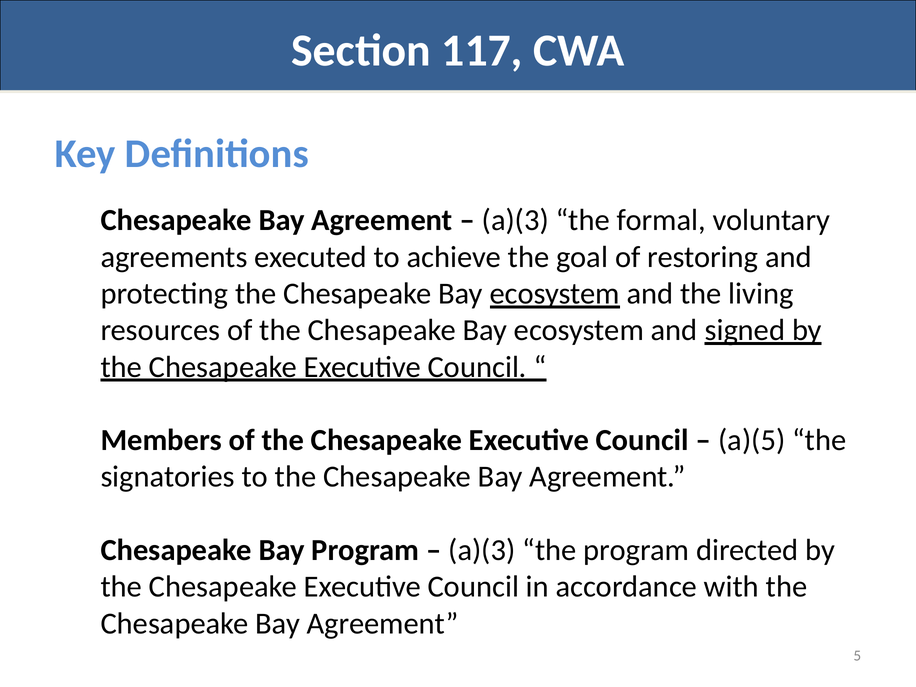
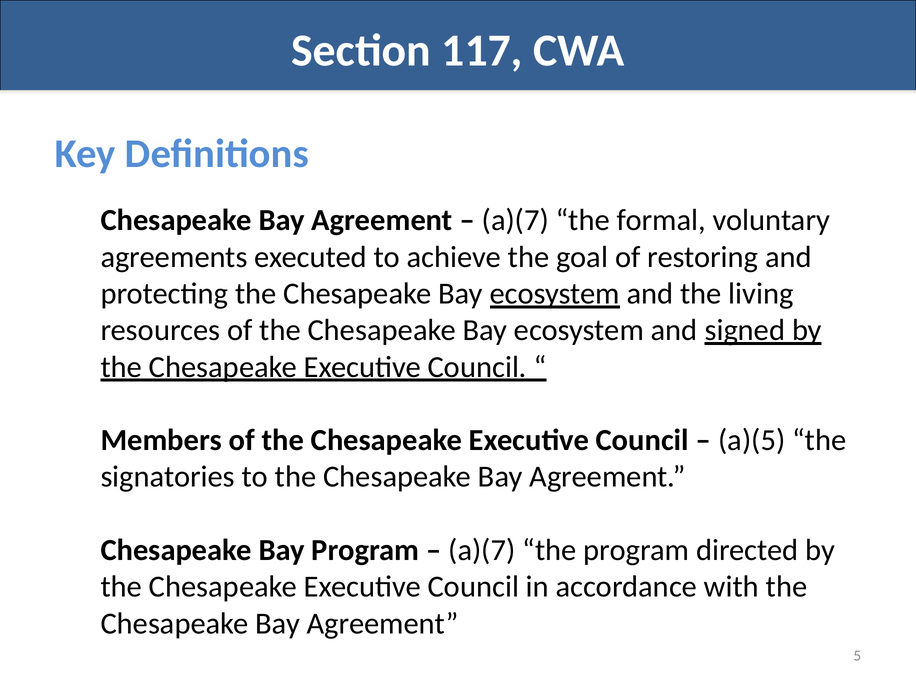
a)(3: a)(3 -> a)(7 (515, 220)
a)(3: a)(3 -> a)(7 (482, 550)
